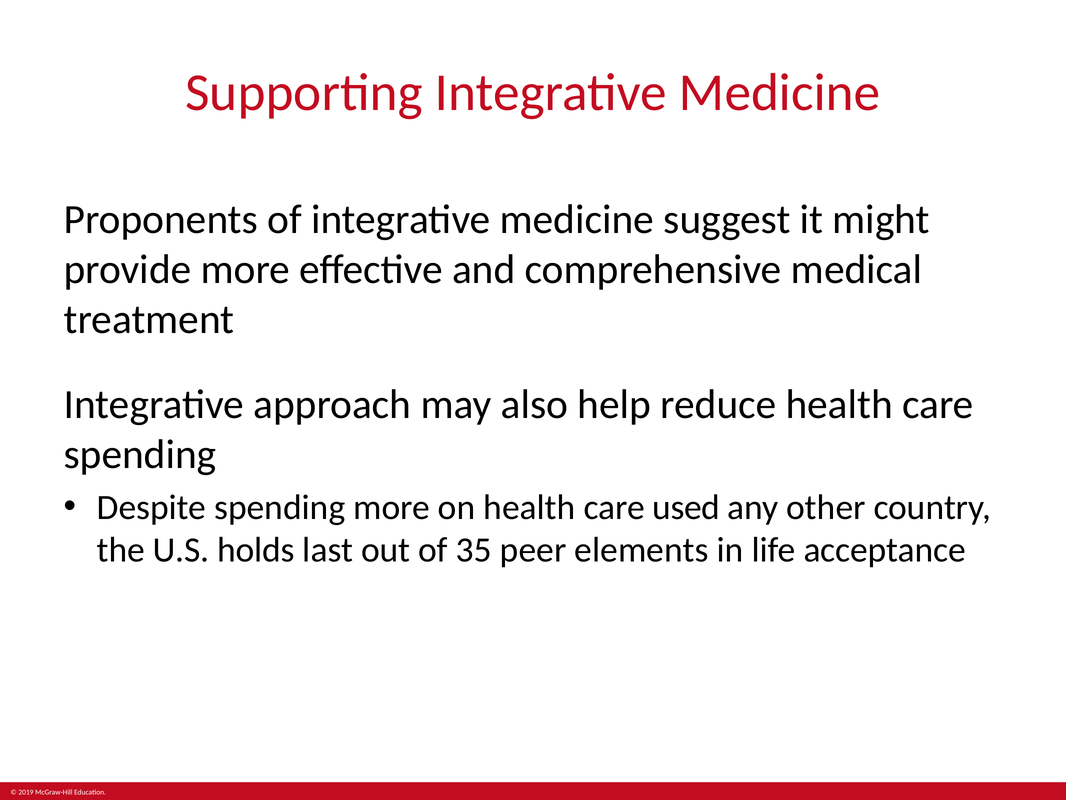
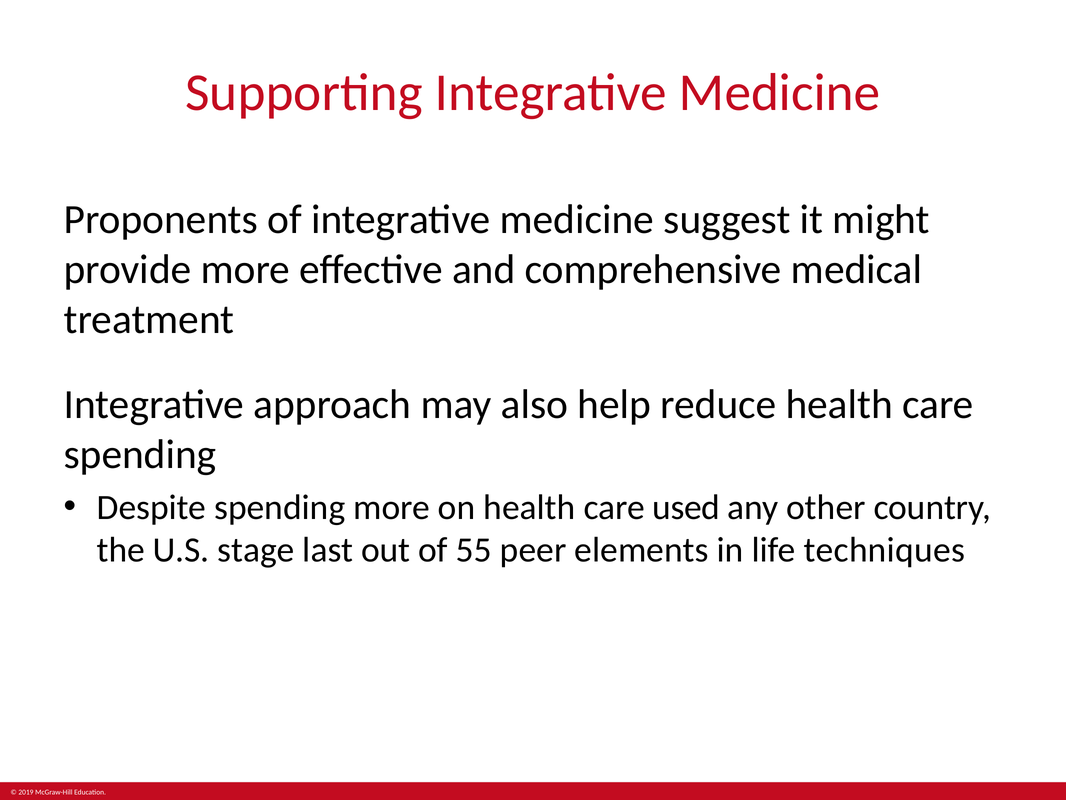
holds: holds -> stage (256, 550)
35: 35 -> 55 (474, 550)
acceptance: acceptance -> techniques (884, 550)
